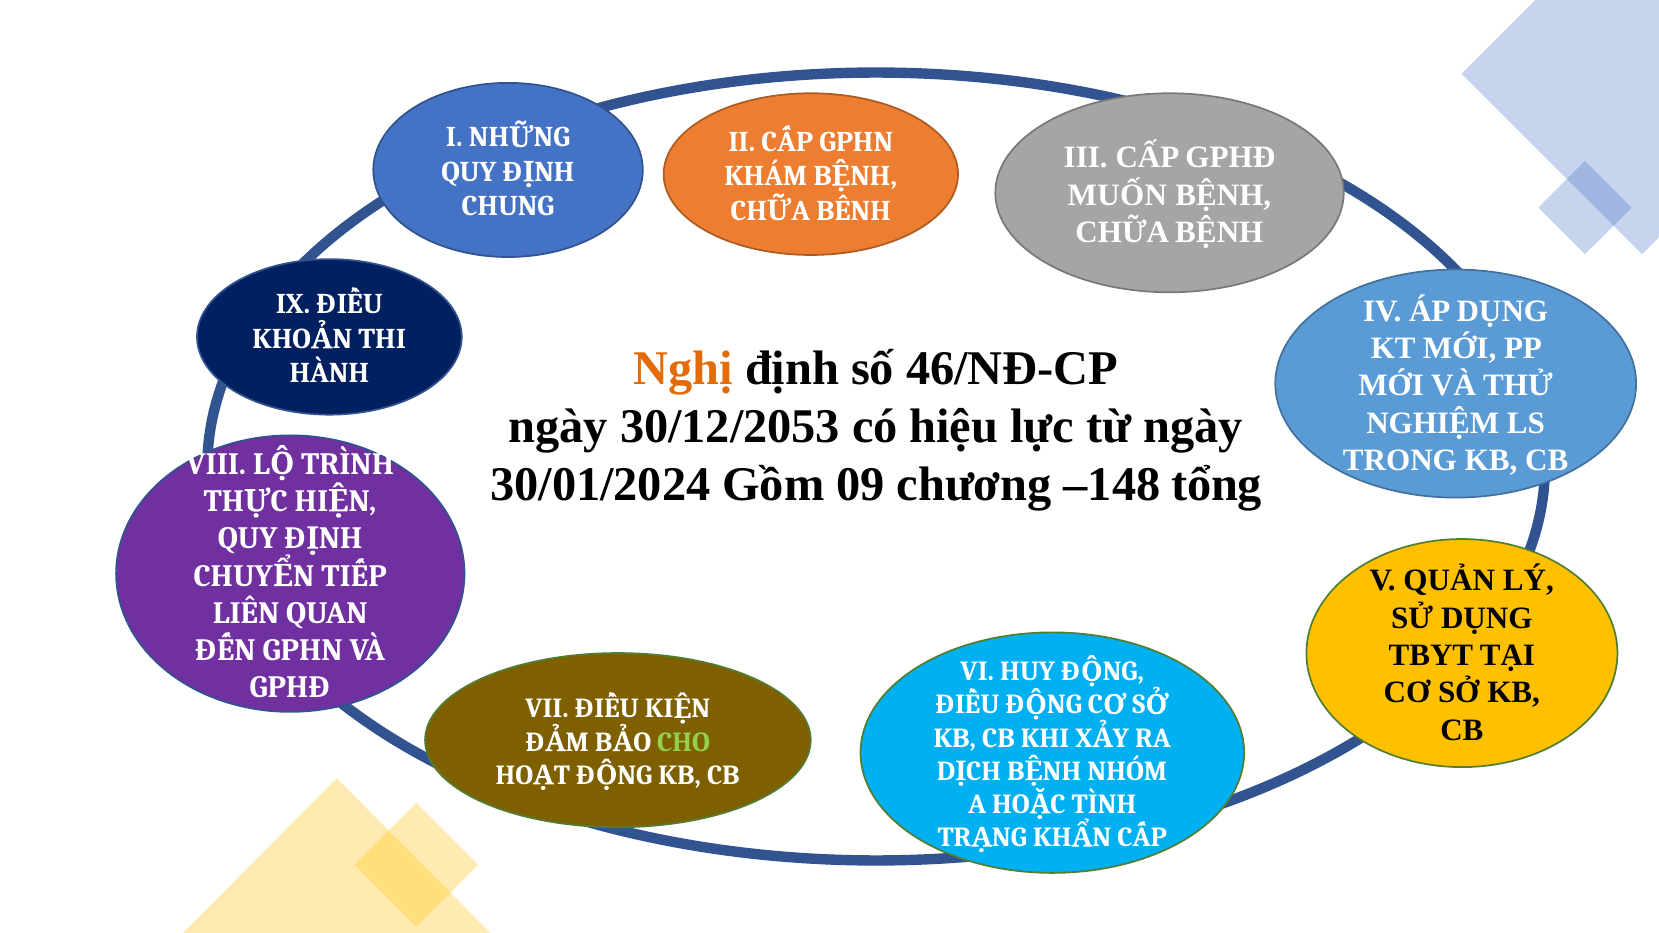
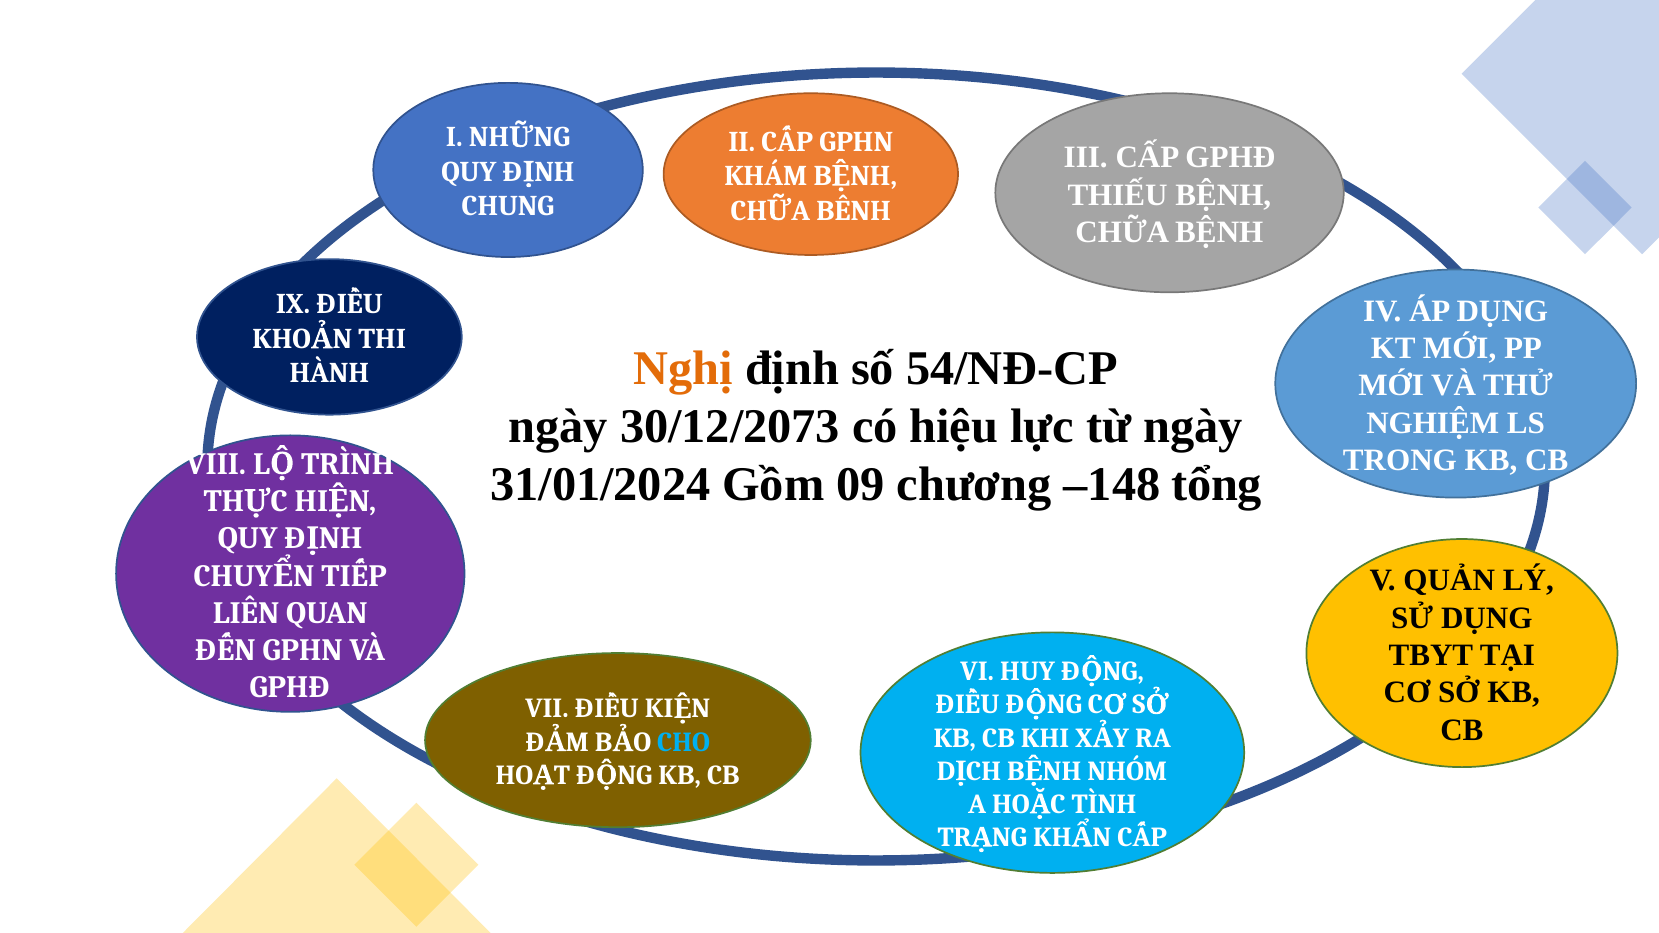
MUỐN: MUỐN -> THIẾU (1118, 195)
46/NĐ-CP: 46/NĐ-CP -> 54/NĐ-CP (1012, 368)
30/12/2053: 30/12/2053 -> 30/12/2073 (730, 426)
30/01/2024: 30/01/2024 -> 31/01/2024 (600, 484)
CHO colour: light green -> light blue (684, 742)
